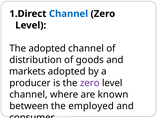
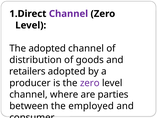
Channel colour: blue -> purple (68, 14)
markets: markets -> retailers (27, 71)
known: known -> parties (113, 94)
